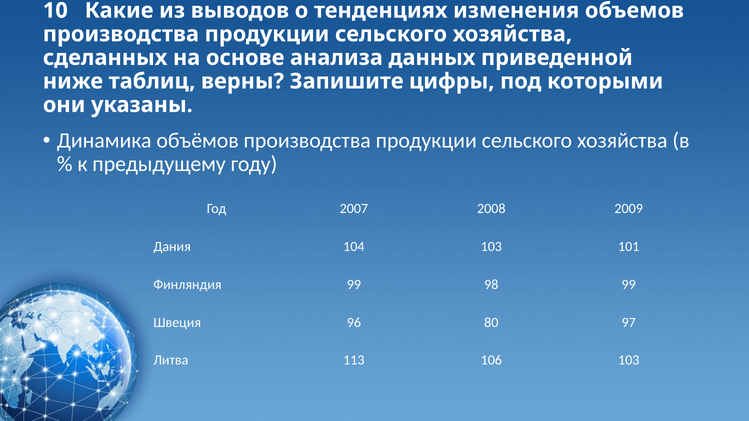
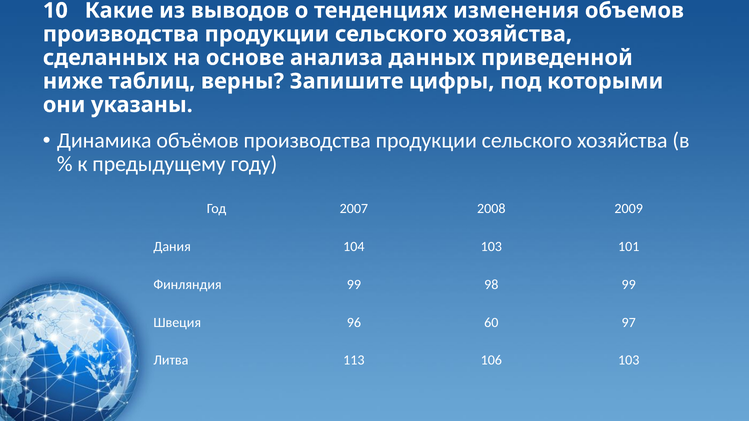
80: 80 -> 60 (491, 323)
